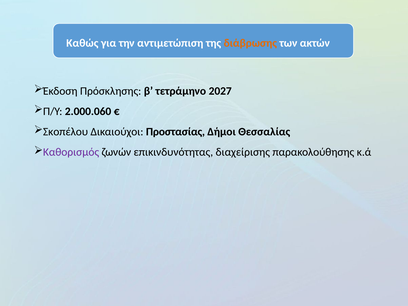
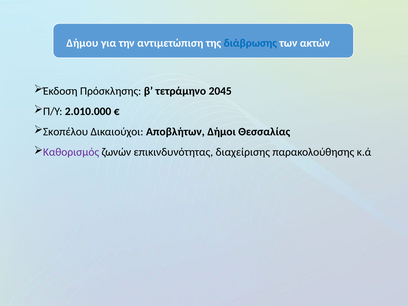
Καθώς: Καθώς -> Δήμου (82, 43)
διάβρωσης colour: orange -> blue (250, 43)
2027: 2027 -> 2045 (220, 91)
2.000.060: 2.000.060 -> 2.010.000 (88, 111)
Προστασίας: Προστασίας -> Αποβλήτων (175, 132)
